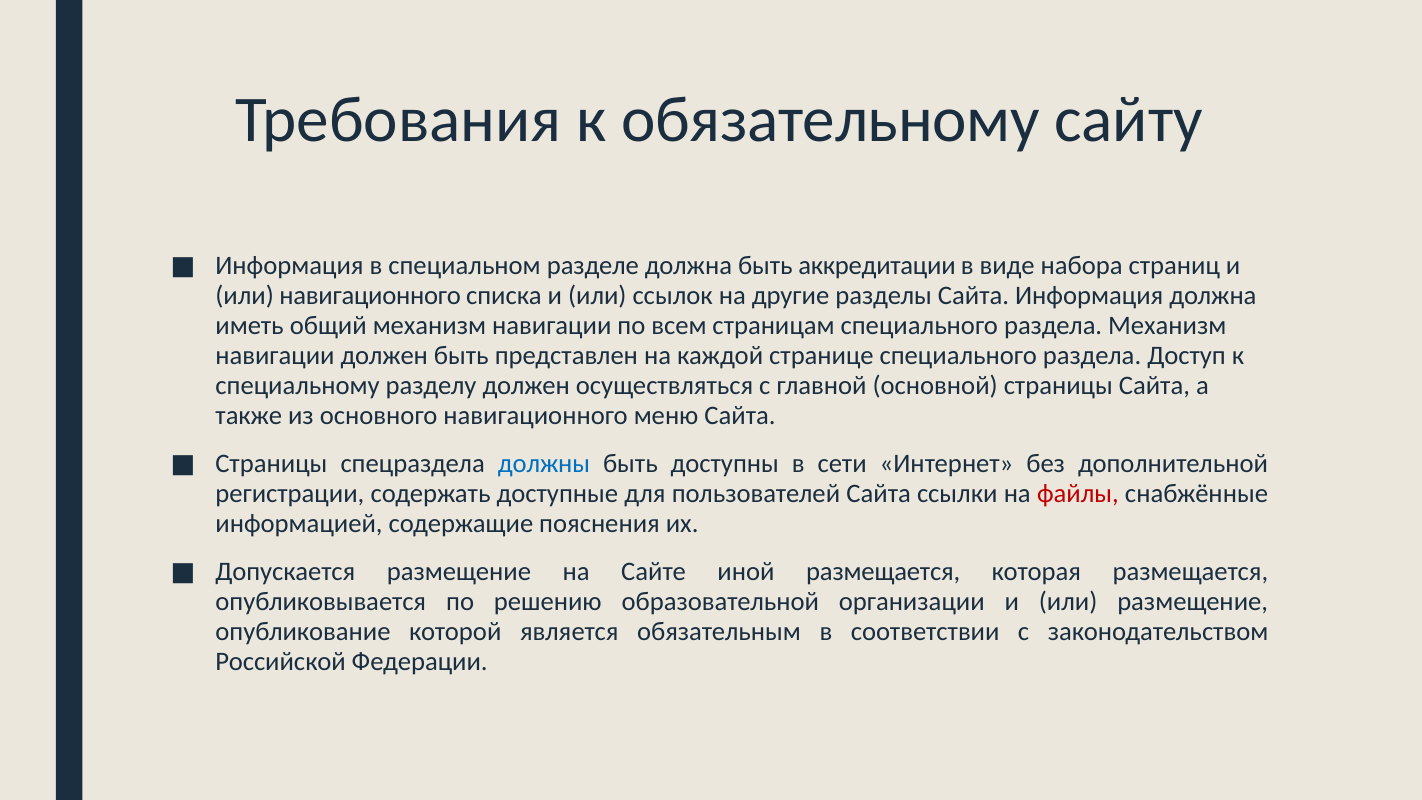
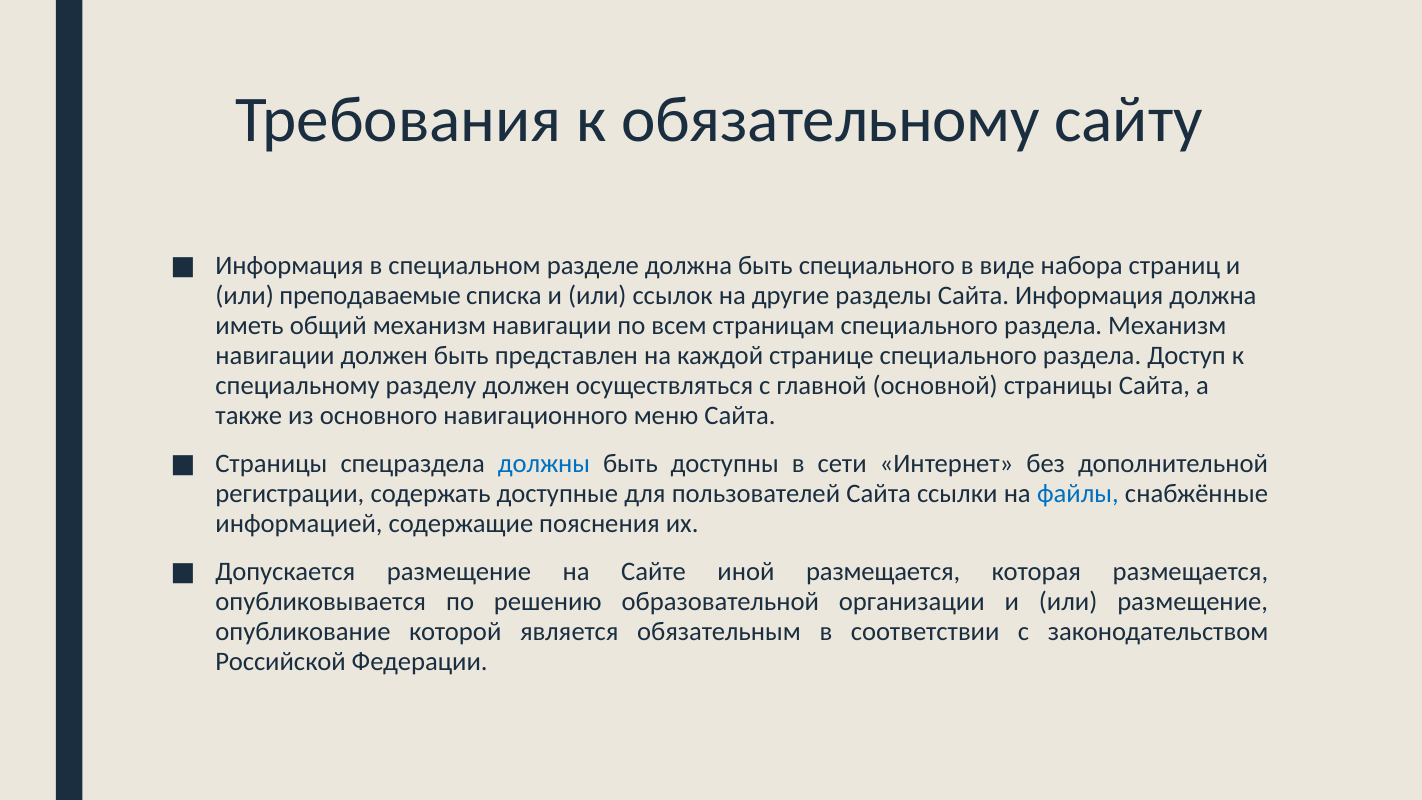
быть аккредитации: аккредитации -> специального (877, 266)
или навигационного: навигационного -> преподаваемые (370, 296)
файлы colour: red -> blue (1078, 494)
